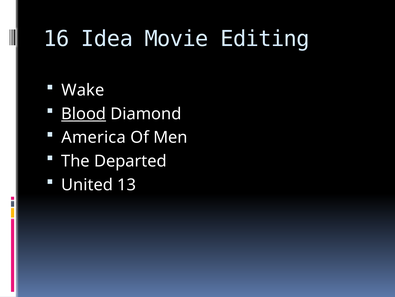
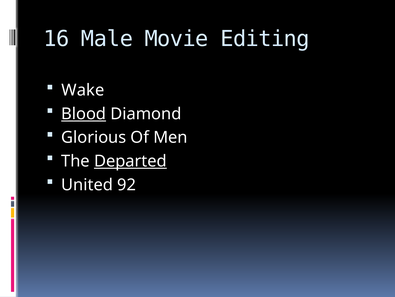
Idea: Idea -> Male (107, 39)
America: America -> Glorious (94, 137)
Departed underline: none -> present (130, 161)
13: 13 -> 92 (127, 184)
